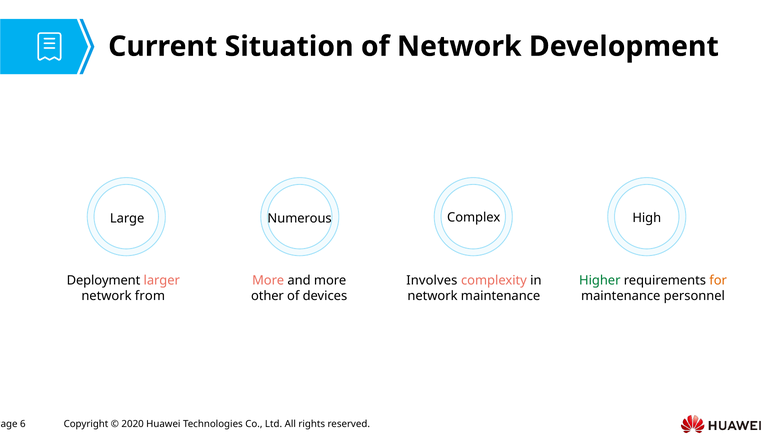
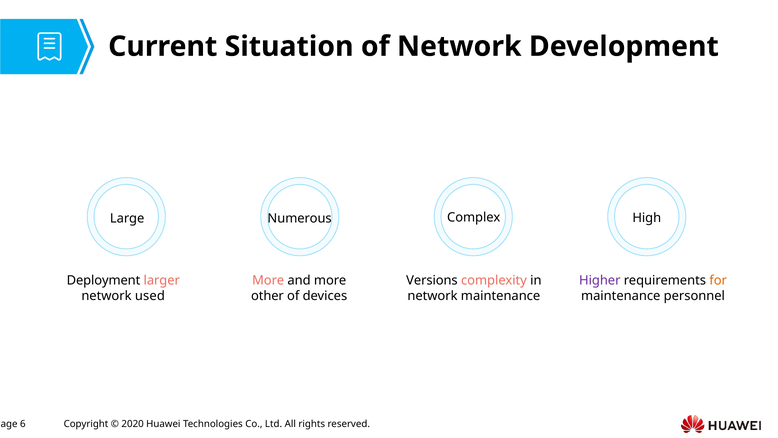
Involves: Involves -> Versions (432, 280)
Higher colour: green -> purple (600, 280)
from: from -> used (150, 296)
